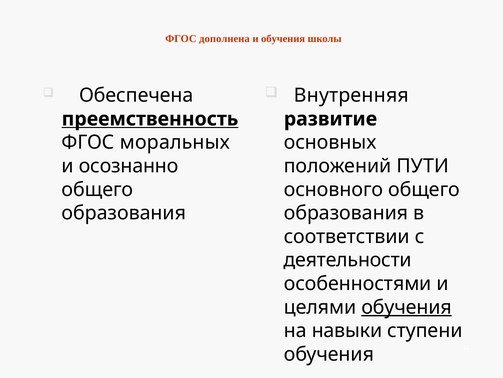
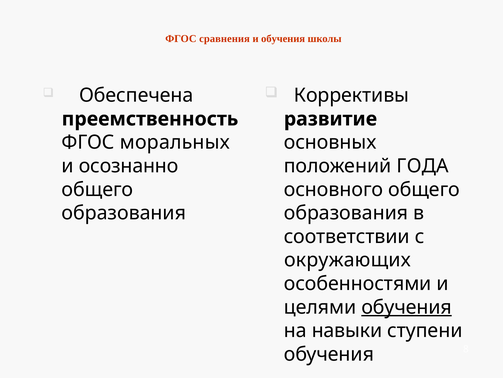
дополнена: дополнена -> сравнения (224, 39)
Внутренняя: Внутренняя -> Коррективы (352, 95)
преемственность underline: present -> none (150, 119)
ПУТИ: ПУТИ -> ГОДА (423, 166)
деятельности: деятельности -> окружающих (347, 260)
